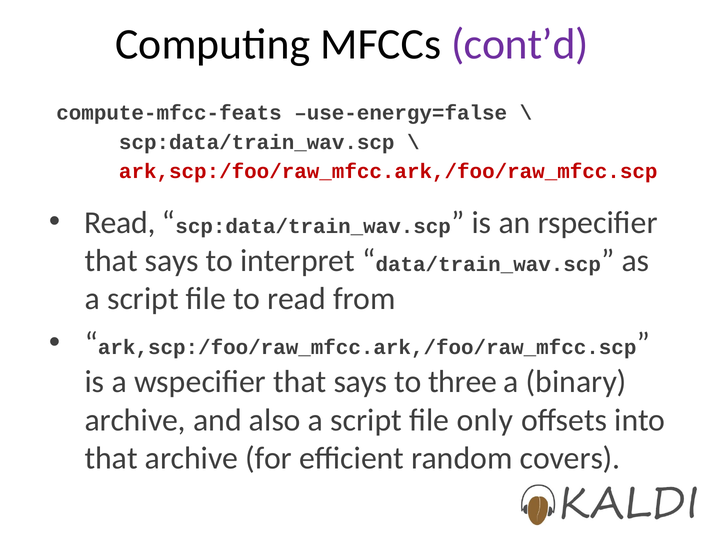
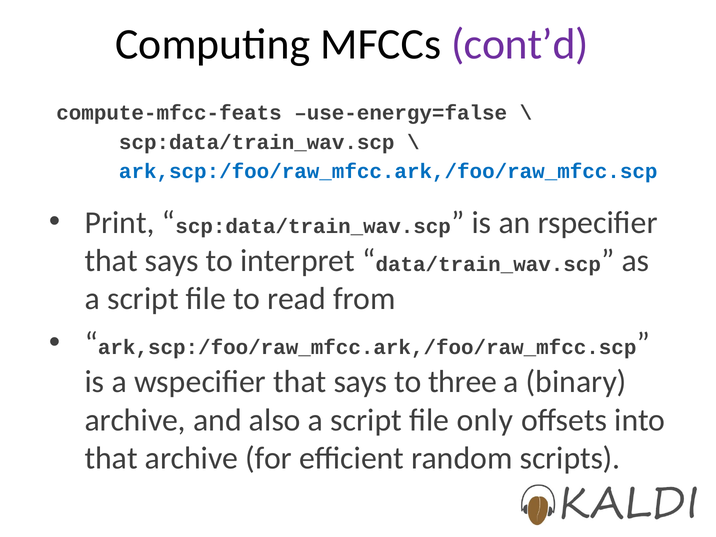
ark,scp:/foo/raw_mfcc.ark,/foo/raw_mfcc.scp colour: red -> blue (388, 171)
Read: Read -> Print (120, 223)
covers: covers -> scripts (570, 458)
